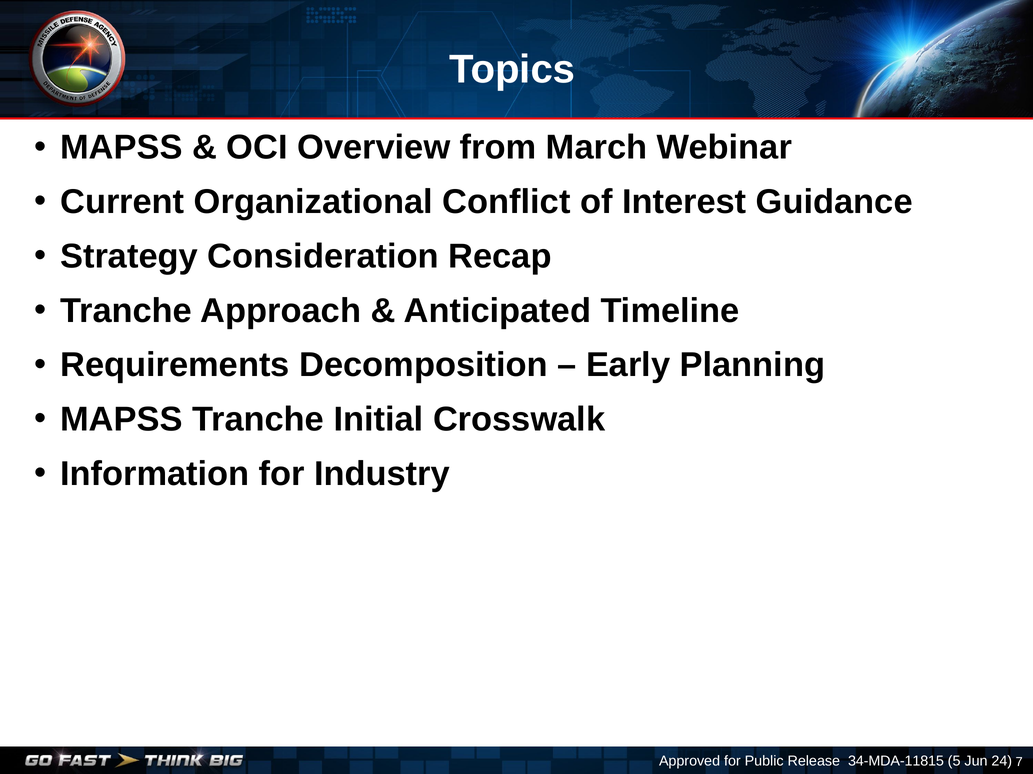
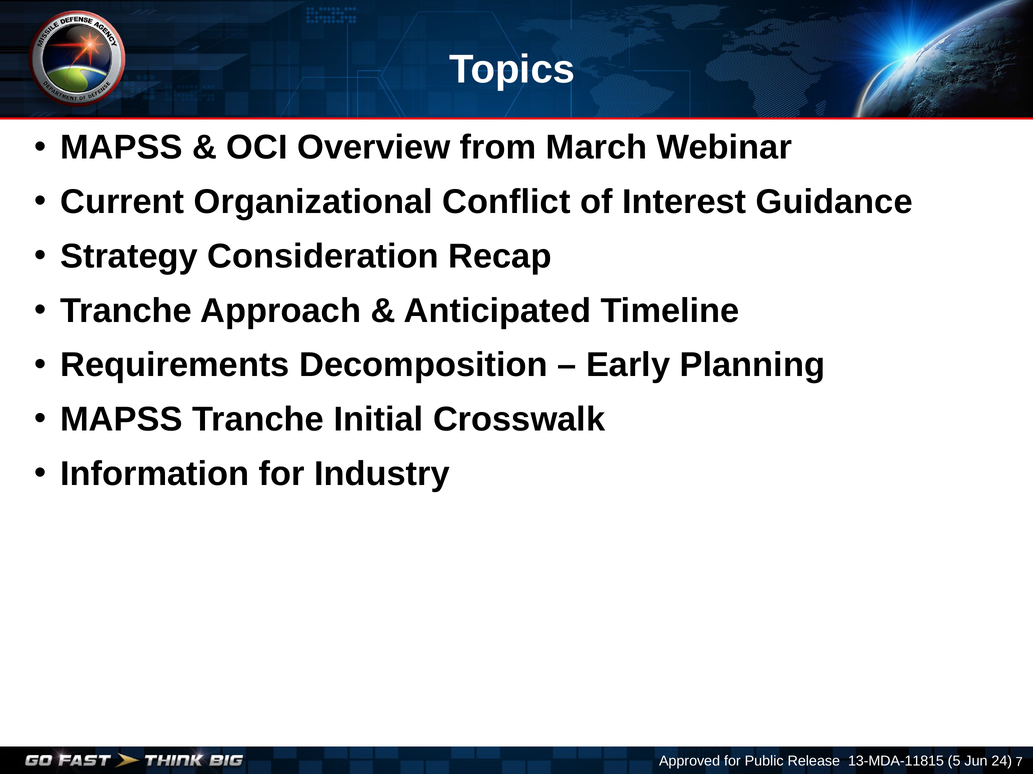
34-MDA-11815: 34-MDA-11815 -> 13-MDA-11815 (896, 762)
